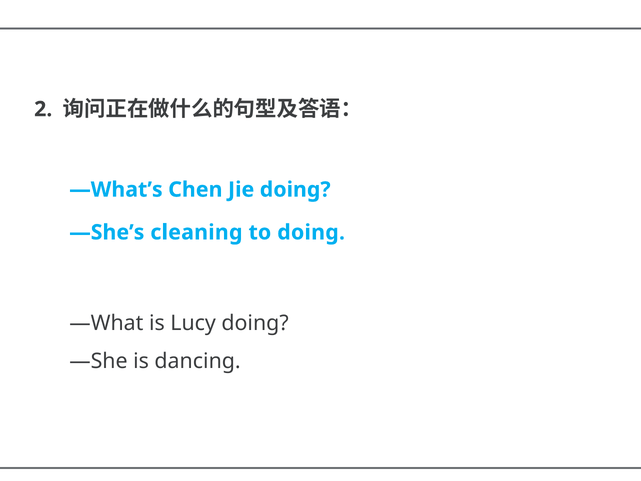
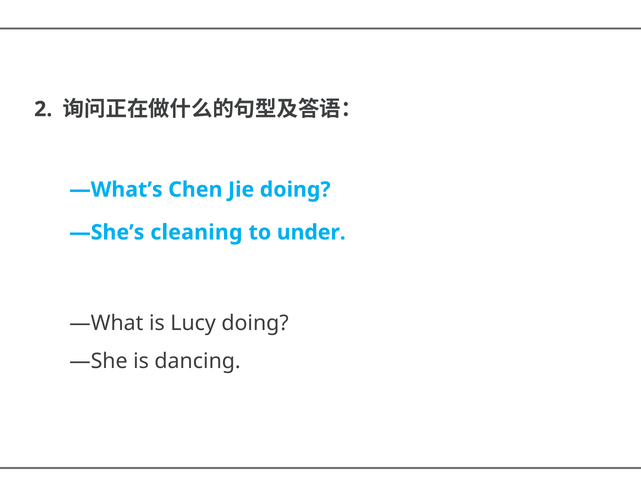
to doing: doing -> under (311, 232)
